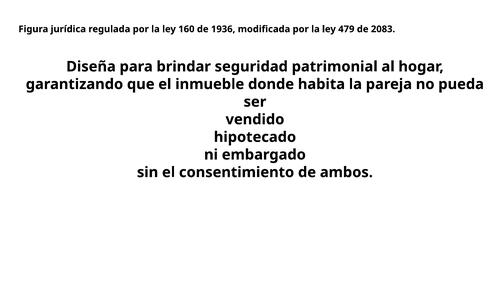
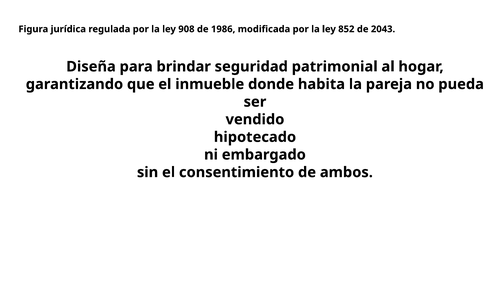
160: 160 -> 908 (186, 29)
1936: 1936 -> 1986 (223, 29)
479: 479 -> 852 (346, 29)
2083: 2083 -> 2043 (383, 29)
